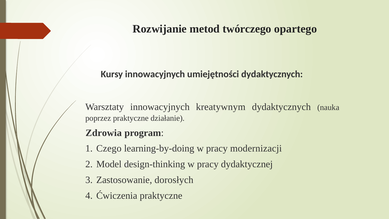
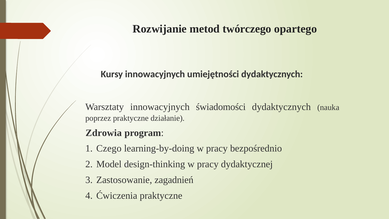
kreatywnym: kreatywnym -> świadomości (221, 107)
modernizacji: modernizacji -> bezpośrednio (256, 148)
dorosłych: dorosłych -> zagadnień (174, 180)
